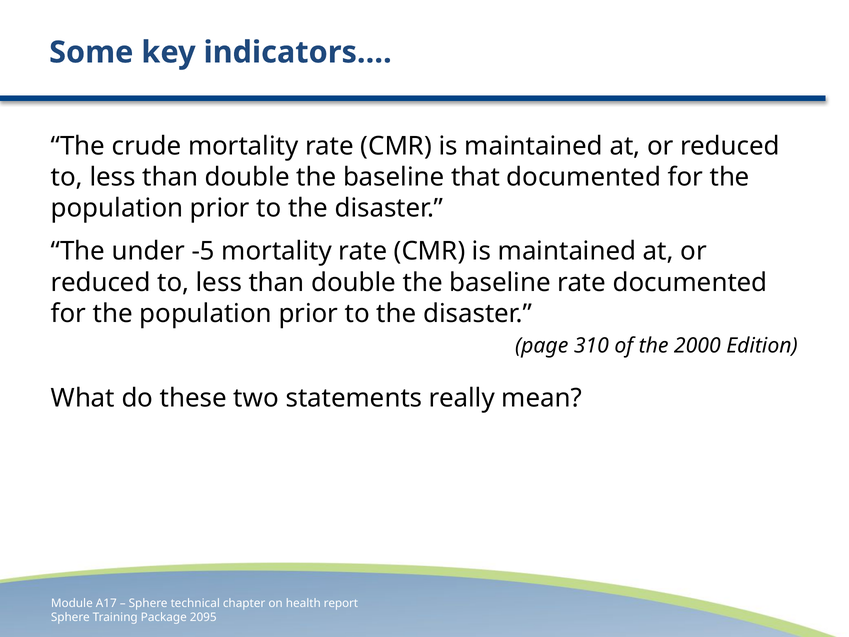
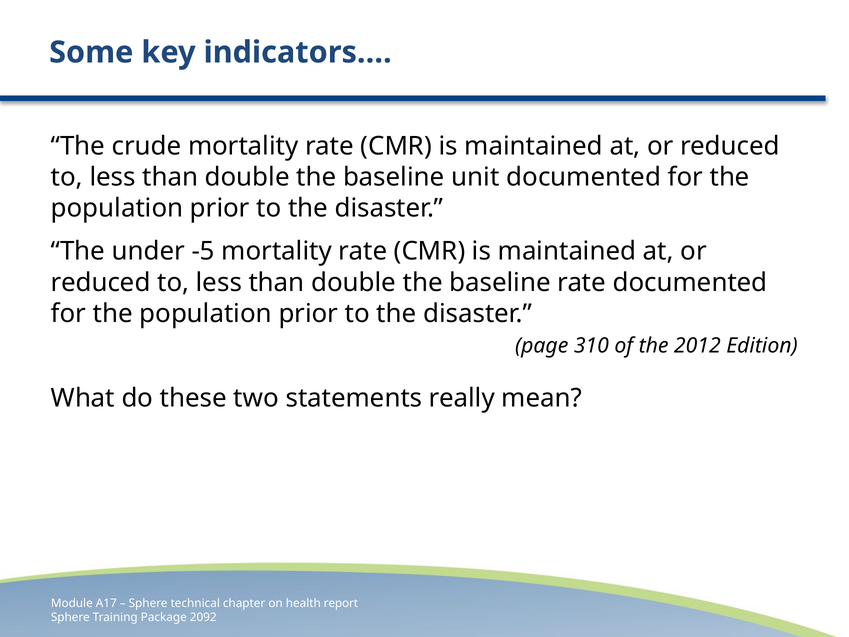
that: that -> unit (475, 177)
2000: 2000 -> 2012 (697, 346)
2095: 2095 -> 2092 (203, 617)
